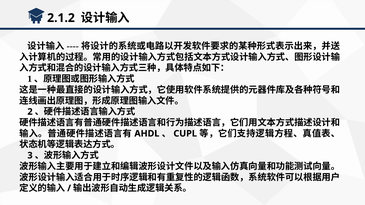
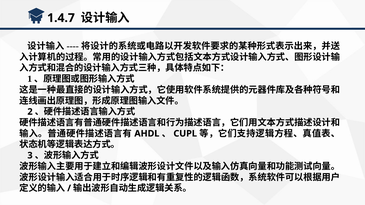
2.1.2: 2.1.2 -> 1.4.7 (61, 18)
